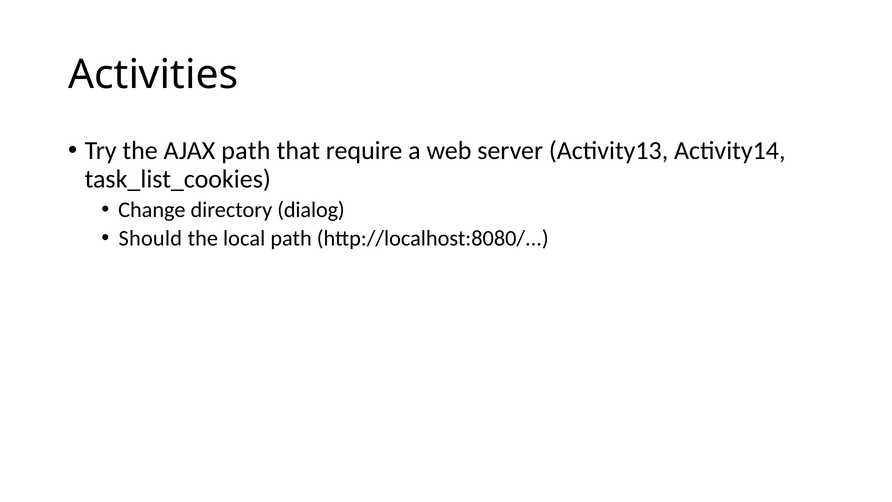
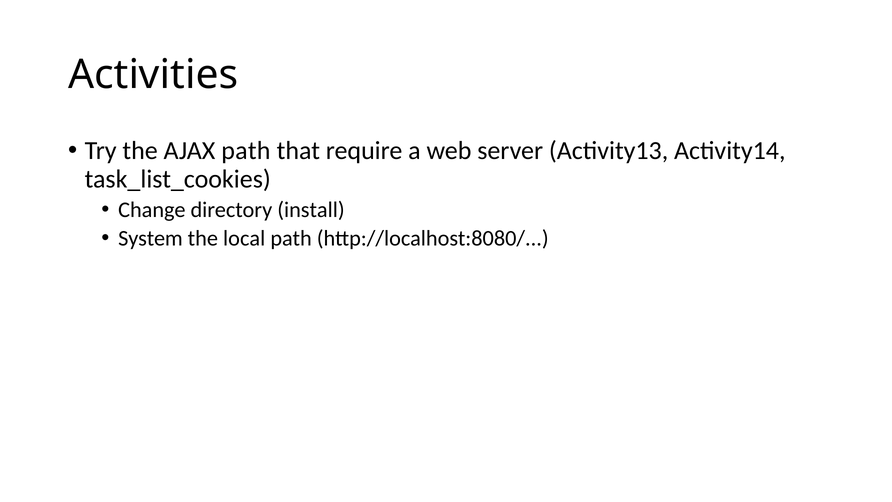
dialog: dialog -> install (311, 210)
Should: Should -> System (150, 238)
